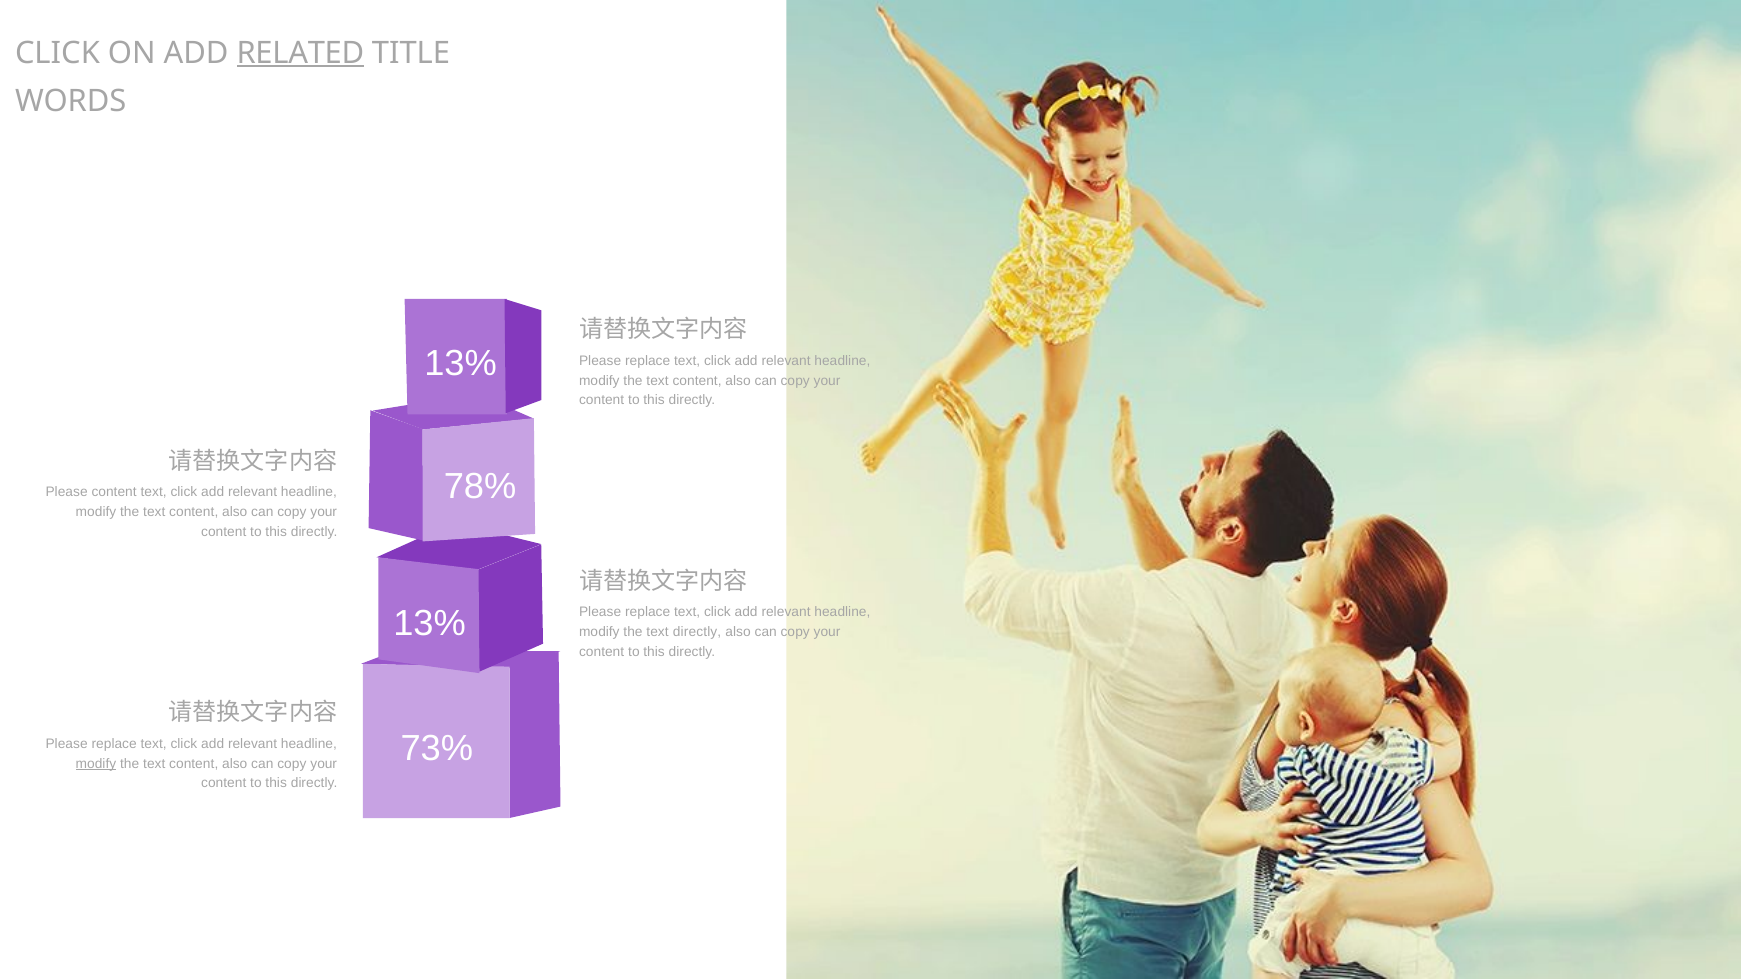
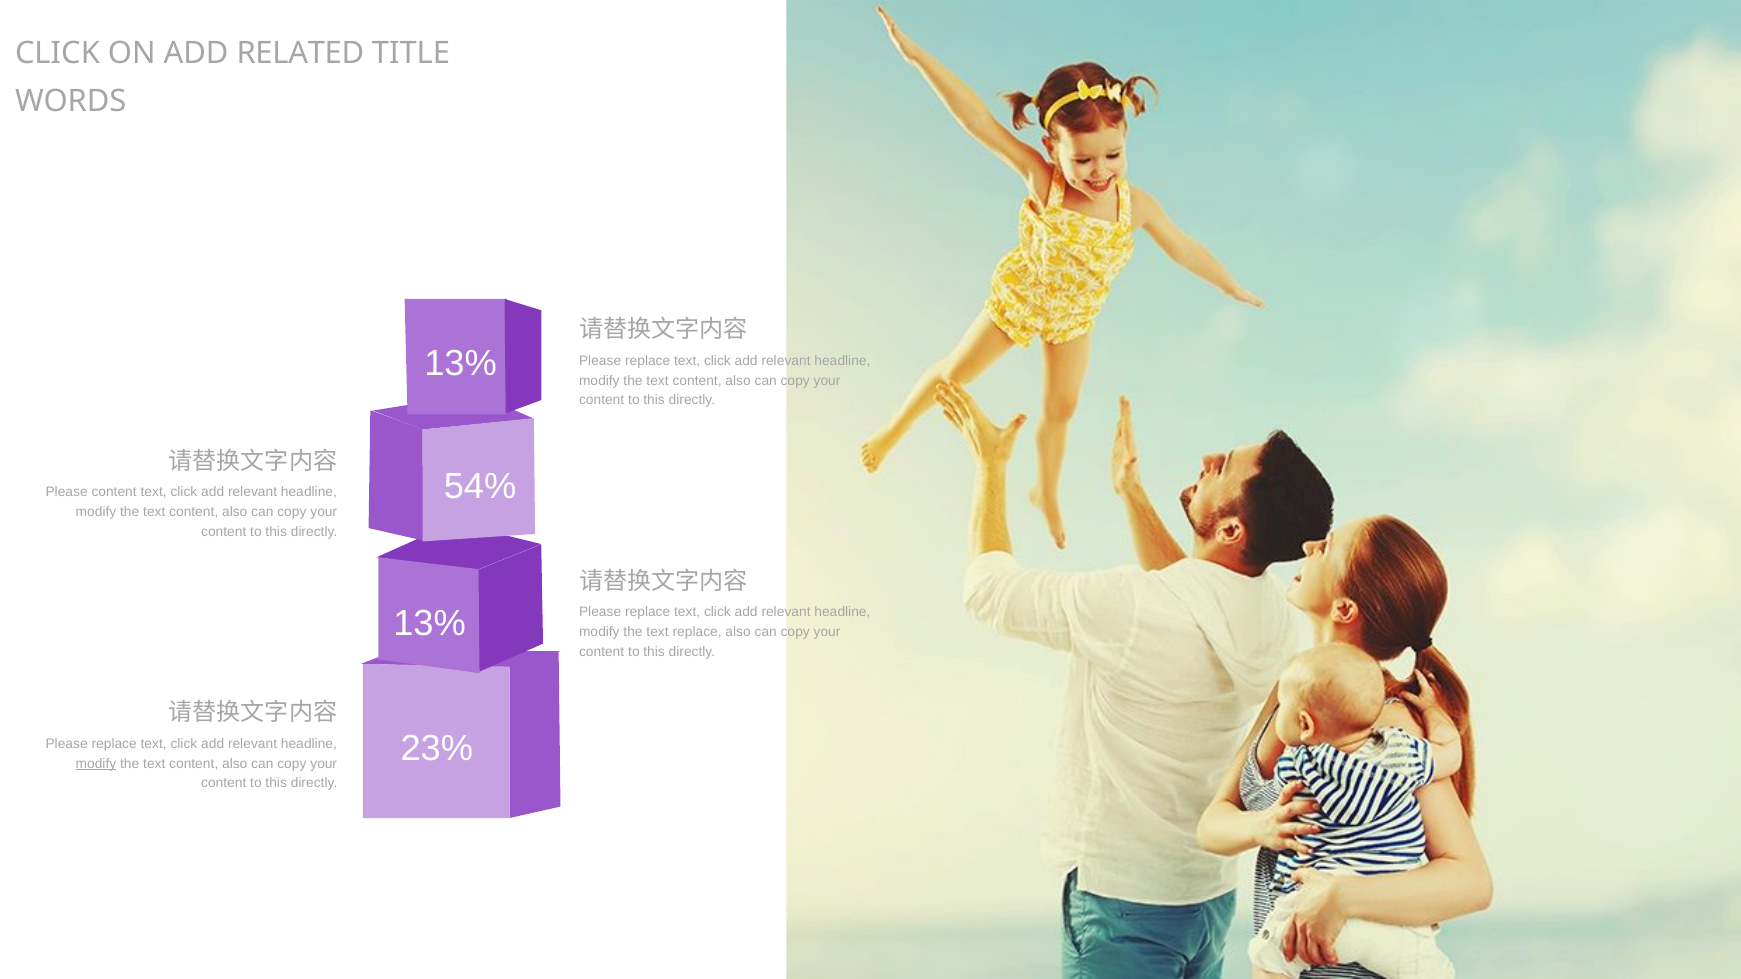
RELATED underline: present -> none (300, 53)
78%: 78% -> 54% (480, 487)
text directly: directly -> replace (697, 632)
73%: 73% -> 23% (437, 748)
